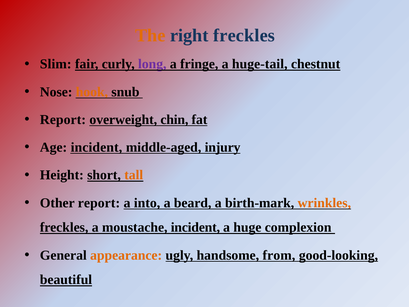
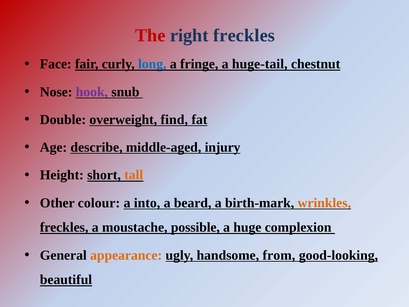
The colour: orange -> red (150, 35)
Slim: Slim -> Face (56, 64)
long colour: purple -> blue (152, 64)
hook colour: orange -> purple (92, 92)
Report: Report -> Double (63, 120)
chin: chin -> find (174, 120)
Age incident: incident -> describe (97, 147)
Other report: report -> colour (99, 203)
moustache incident: incident -> possible (195, 227)
